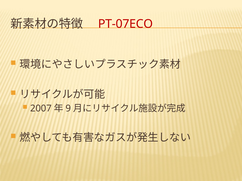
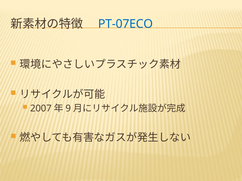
PT-07ECO colour: red -> blue (126, 24)
